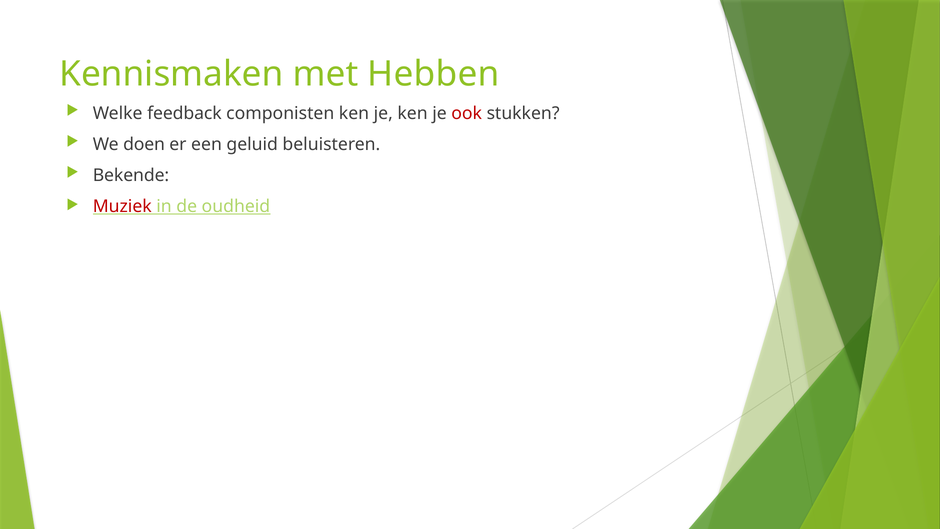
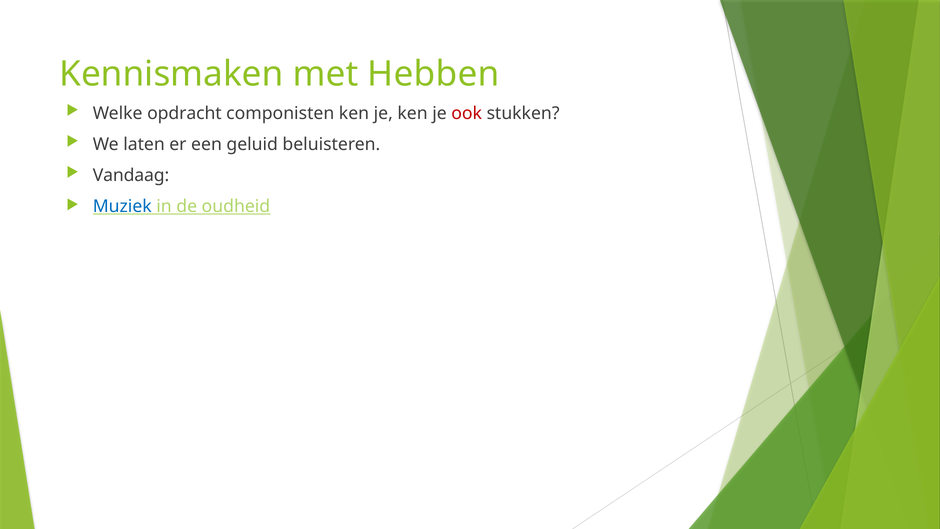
feedback: feedback -> opdracht (184, 113)
doen: doen -> laten (144, 144)
Bekende: Bekende -> Vandaag (131, 175)
Muziek colour: red -> blue (122, 206)
